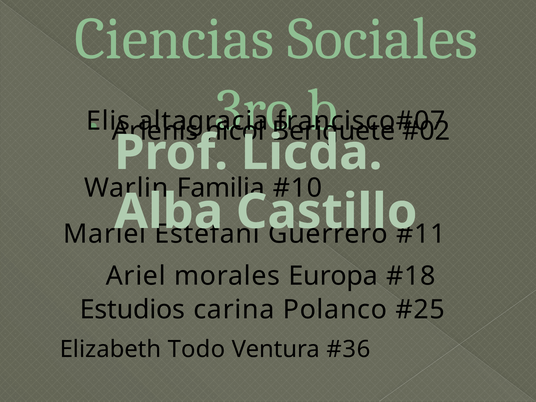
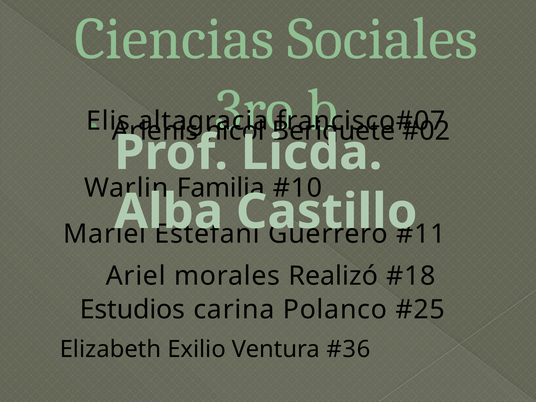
Europa: Europa -> Realizó (333, 276)
Todo: Todo -> Exilio (197, 349)
